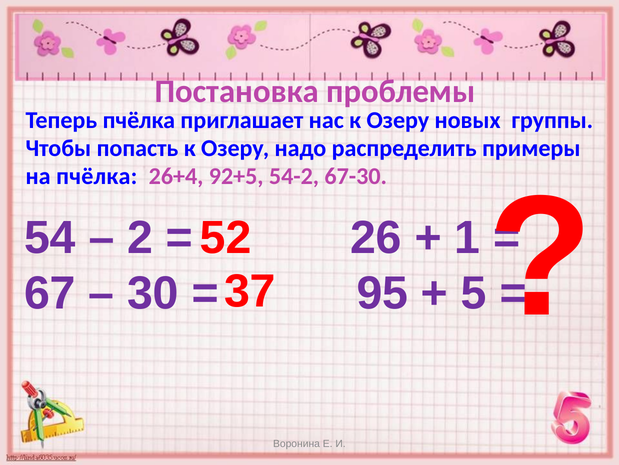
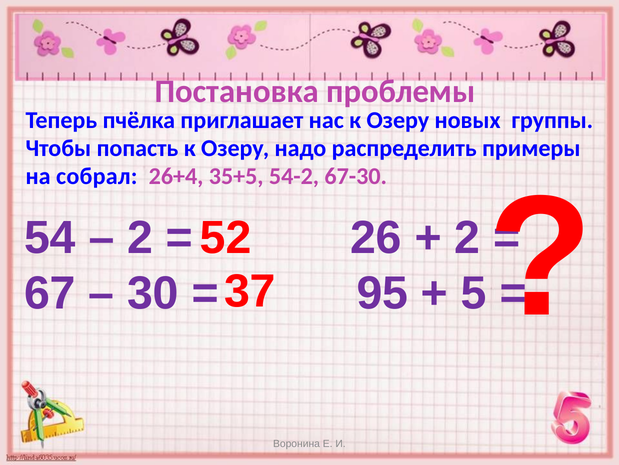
на пчёлка: пчёлка -> собрал (97, 176)
92+5: 92+5 -> 35+5 (236, 176)
1: 1 -> 2 (467, 237)
